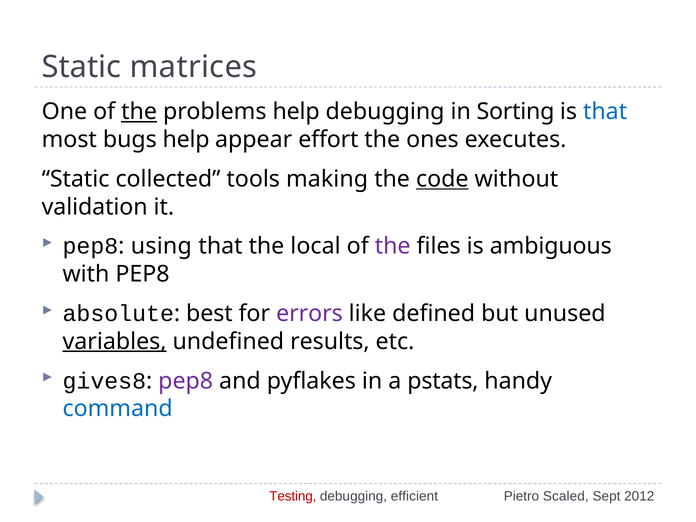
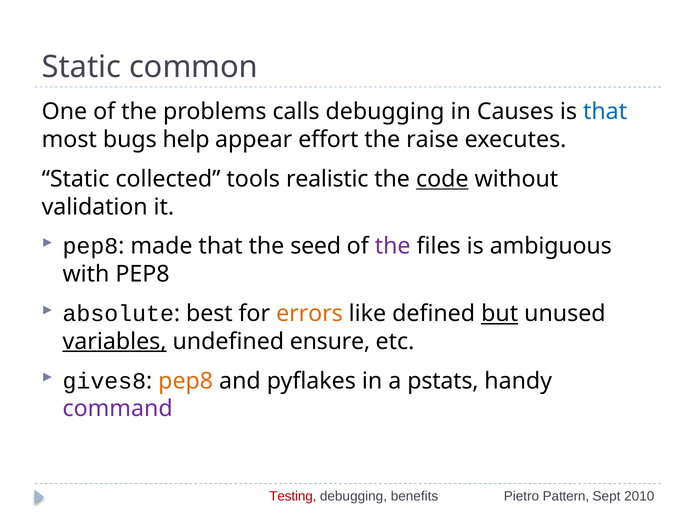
matrices: matrices -> common (194, 67)
the underline: present -> none (139, 112)
problems help: help -> calls (296, 112)
Sorting: Sorting -> Causes (515, 112)
ones: ones -> raise (432, 140)
making: making -> realistic (327, 179)
using: using -> made (161, 246)
local: local -> seed (316, 246)
errors colour: purple -> orange (309, 314)
but underline: none -> present (500, 314)
results: results -> ensure (330, 341)
pep8 colour: purple -> orange (186, 381)
command colour: blue -> purple (118, 409)
efficient: efficient -> benefits (414, 496)
Scaled: Scaled -> Pattern (566, 496)
2012: 2012 -> 2010 (639, 496)
